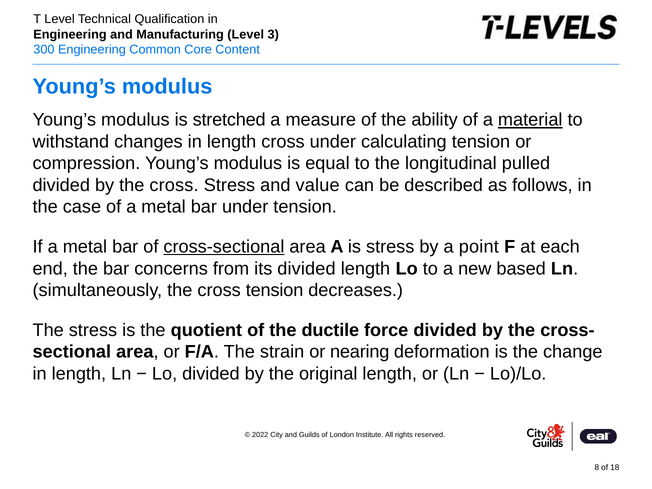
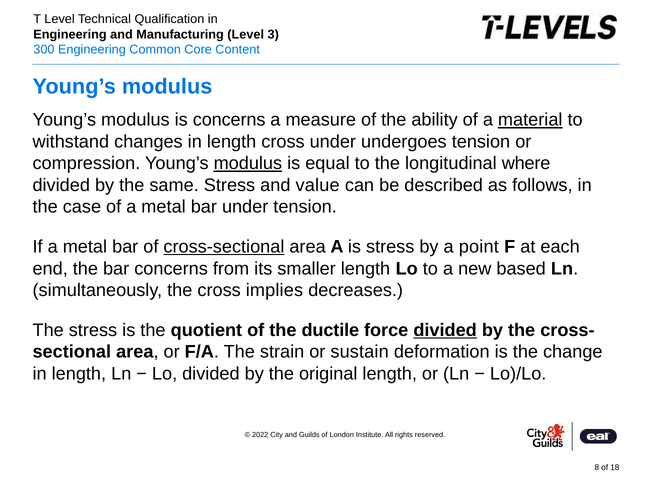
is stretched: stretched -> concerns (229, 120)
calculating: calculating -> undergoes (404, 142)
modulus underline: none -> present (248, 163)
pulled: pulled -> where (526, 163)
by the cross: cross -> same (174, 185)
its divided: divided -> smaller (307, 269)
cross tension: tension -> implies (274, 290)
divided underline: none -> present (445, 330)
nearing: nearing -> sustain (360, 352)
